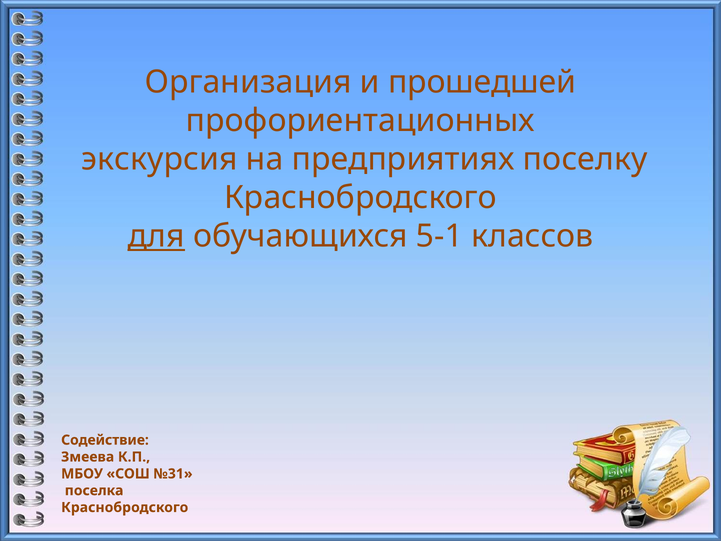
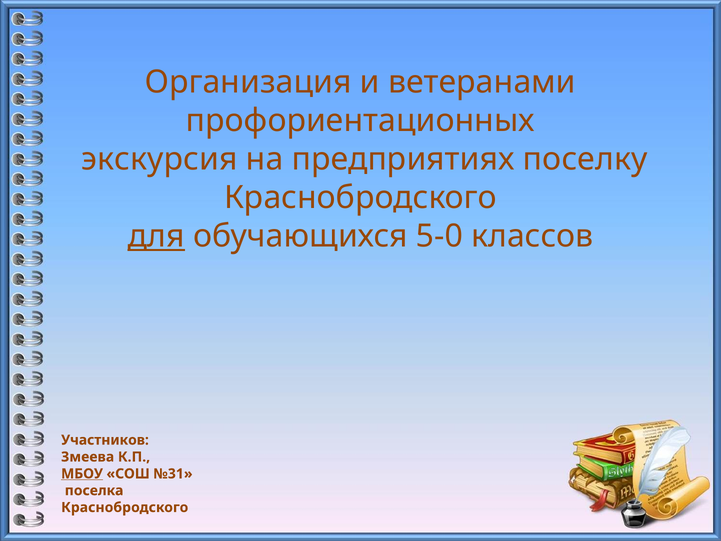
прошедшей: прошедшей -> ветеранами (482, 82)
5-1: 5-1 -> 5-0 (439, 236)
Содействие: Содействие -> Участников (105, 440)
МБОУ underline: none -> present (82, 474)
